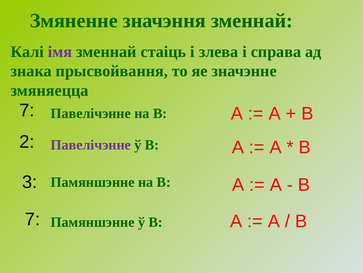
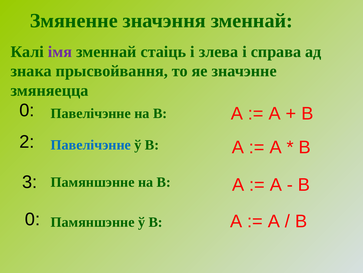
7: 7 -> 0 (27, 110)
Павелічэнне colour: purple -> blue (91, 145)
7: 7 -> 0 (33, 219)
